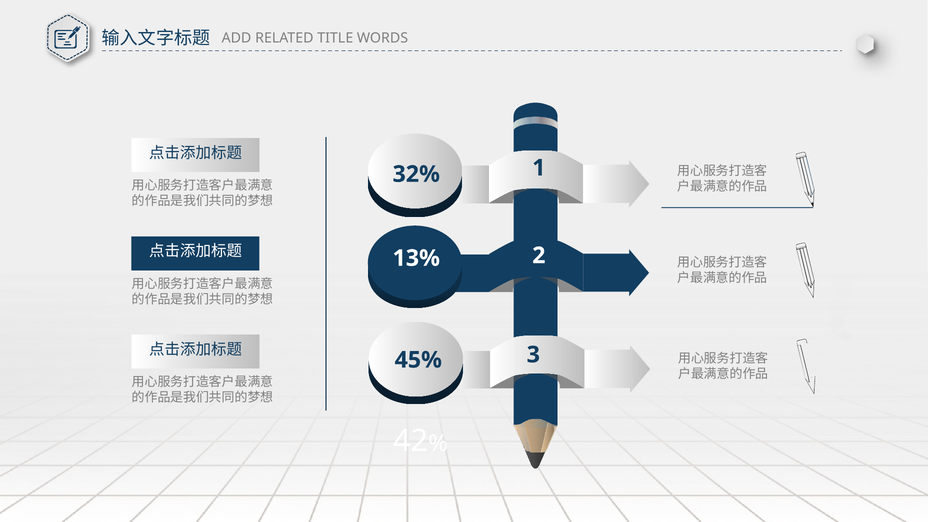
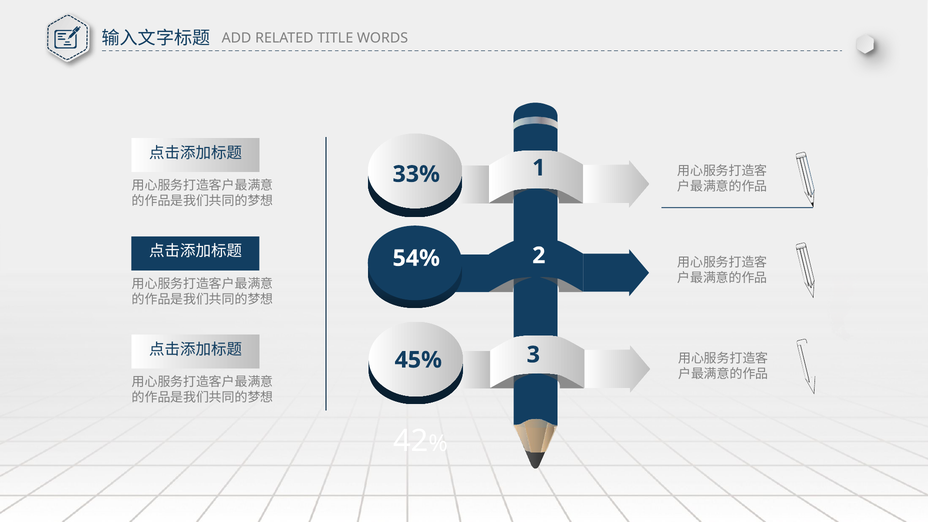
32%: 32% -> 33% (416, 174)
13%: 13% -> 54% (416, 258)
